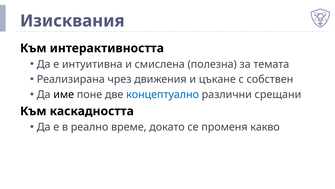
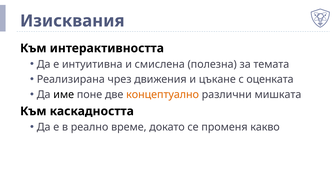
собствен: собствен -> оценката (270, 79)
концептуално colour: blue -> orange (163, 94)
срещани: срещани -> мишката (278, 94)
